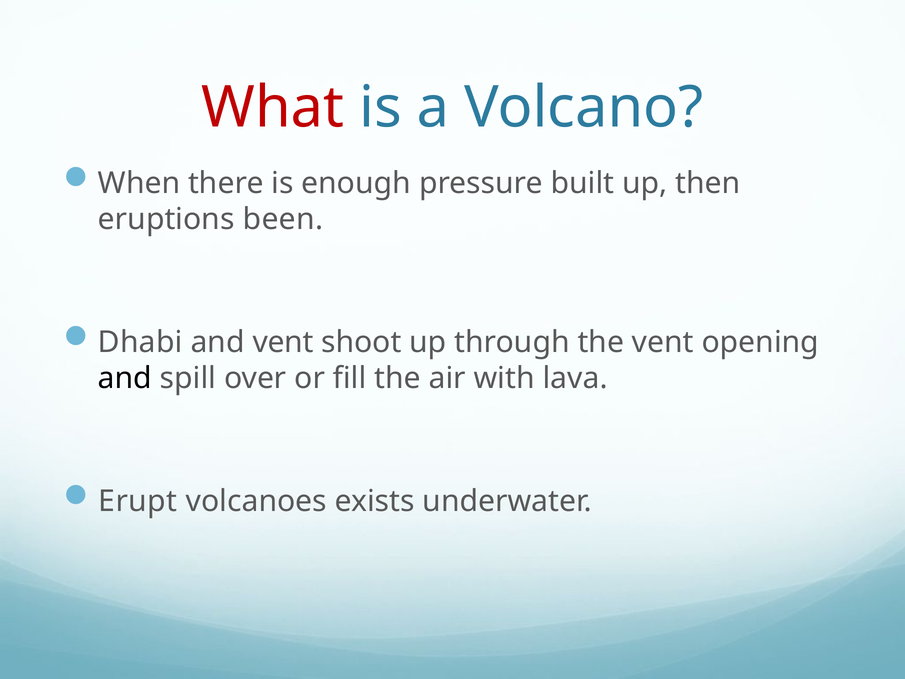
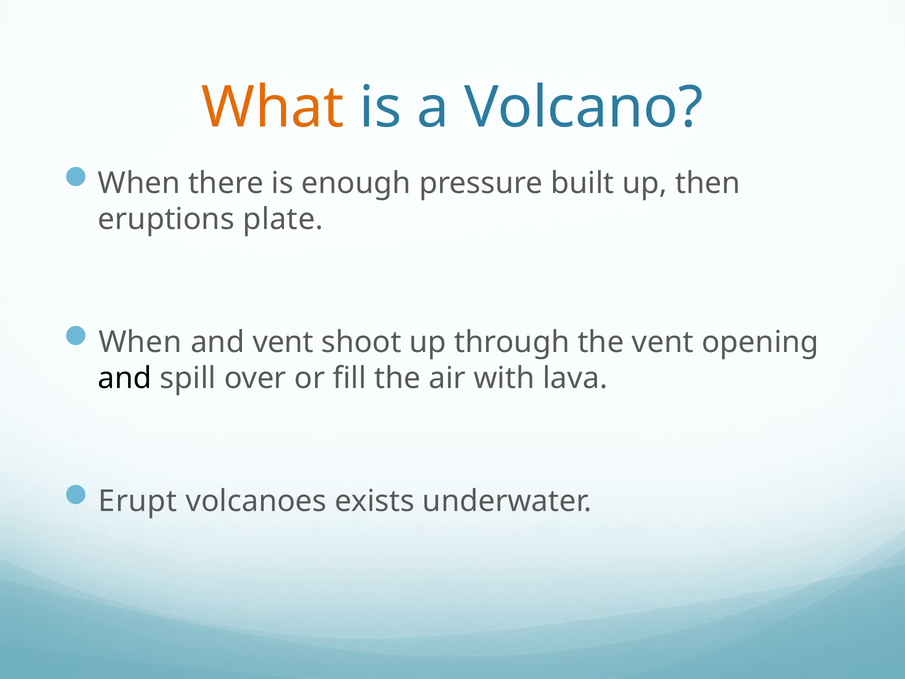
What colour: red -> orange (273, 108)
been: been -> plate (283, 219)
Dhabi: Dhabi -> When (140, 342)
